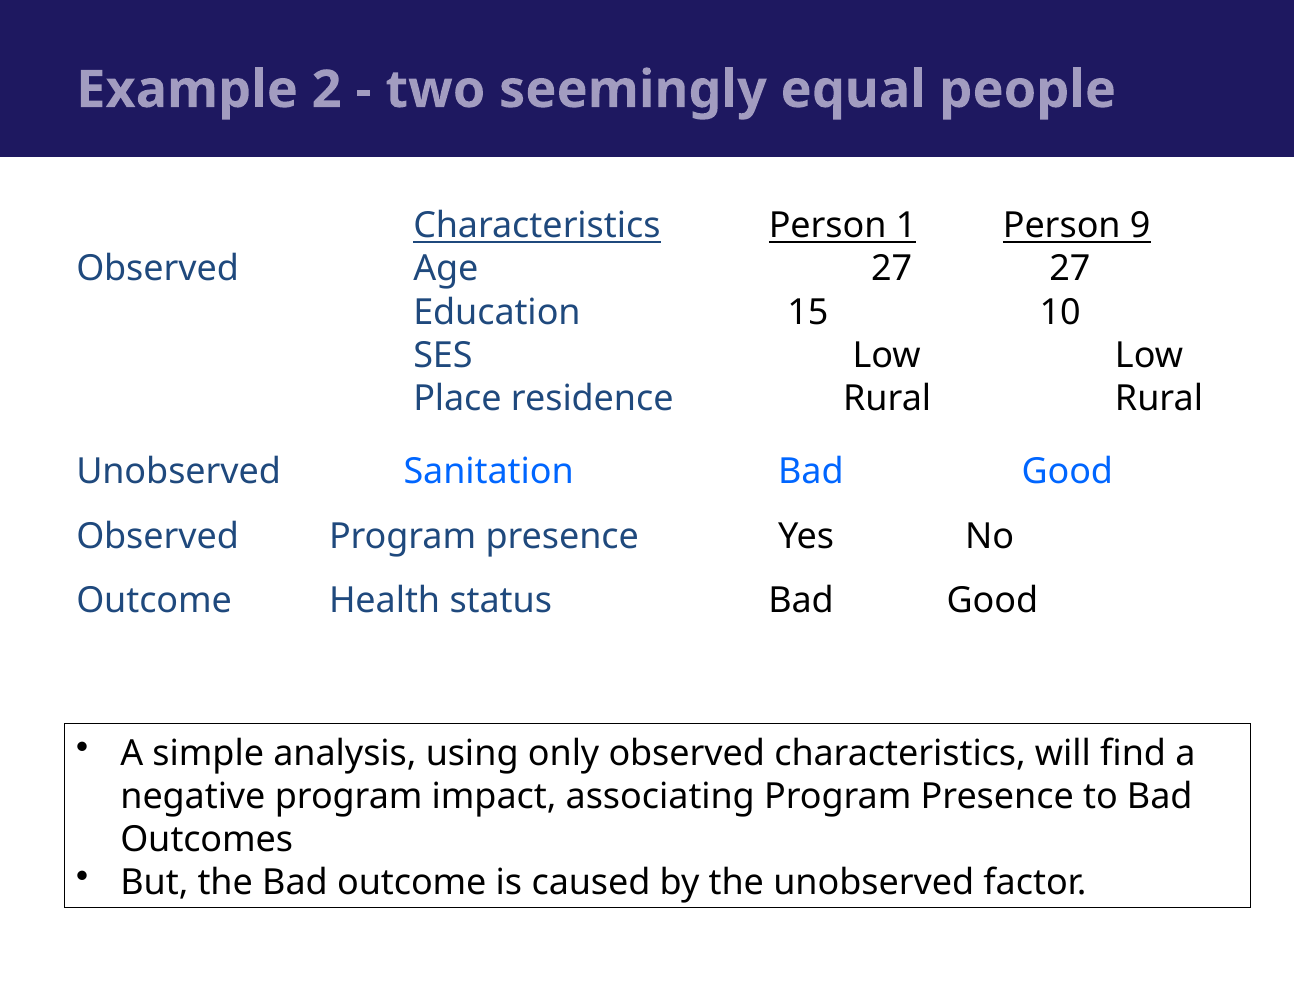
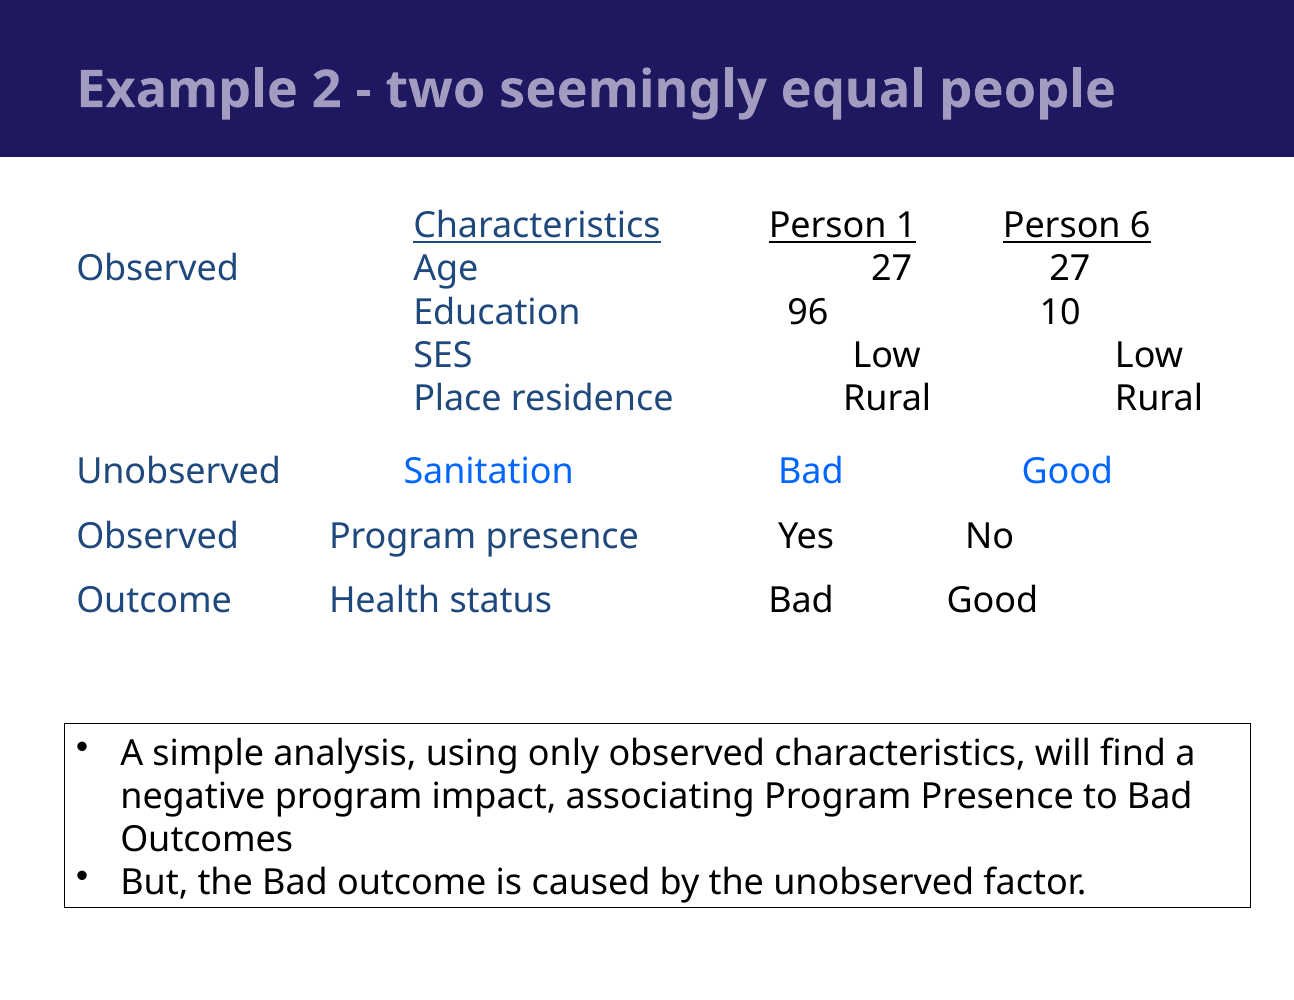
9: 9 -> 6 (1140, 226)
15: 15 -> 96 (808, 312)
